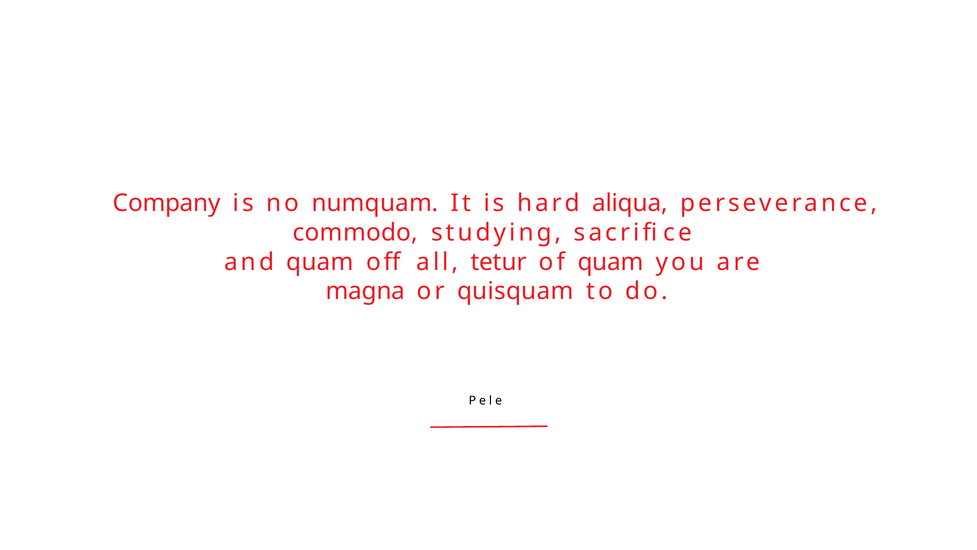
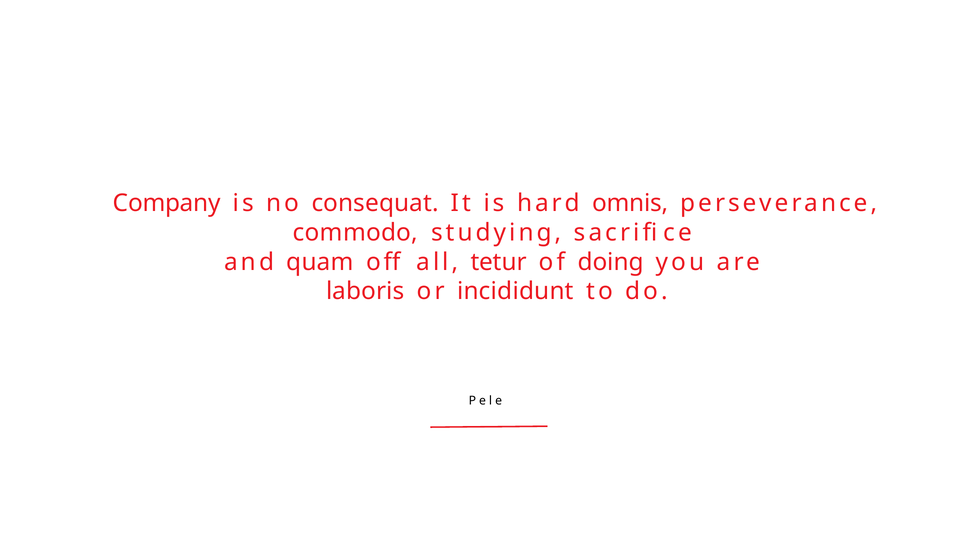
numquam: numquam -> consequat (375, 203)
aliqua: aliqua -> omnis (630, 203)
of quam: quam -> doing (611, 262)
magna: magna -> laboris (365, 291)
quisquam: quisquam -> incididunt (515, 291)
